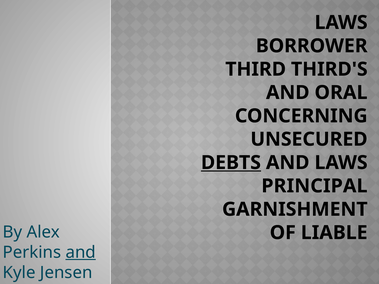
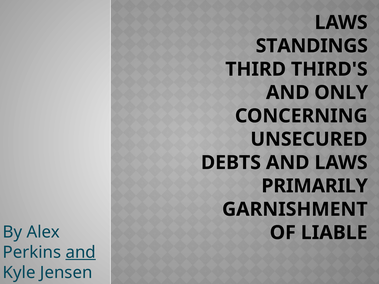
BORROWER: BORROWER -> STANDINGS (312, 46)
ORAL: ORAL -> ONLY (341, 93)
DEBTS underline: present -> none (231, 163)
PRINCIPAL: PRINCIPAL -> PRIMARILY (315, 186)
